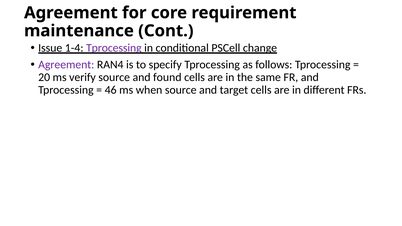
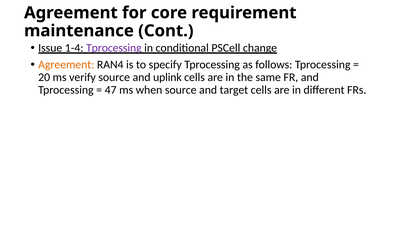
Agreement colour: purple -> orange (66, 65)
found: found -> uplink (167, 77)
46: 46 -> 47 (111, 90)
